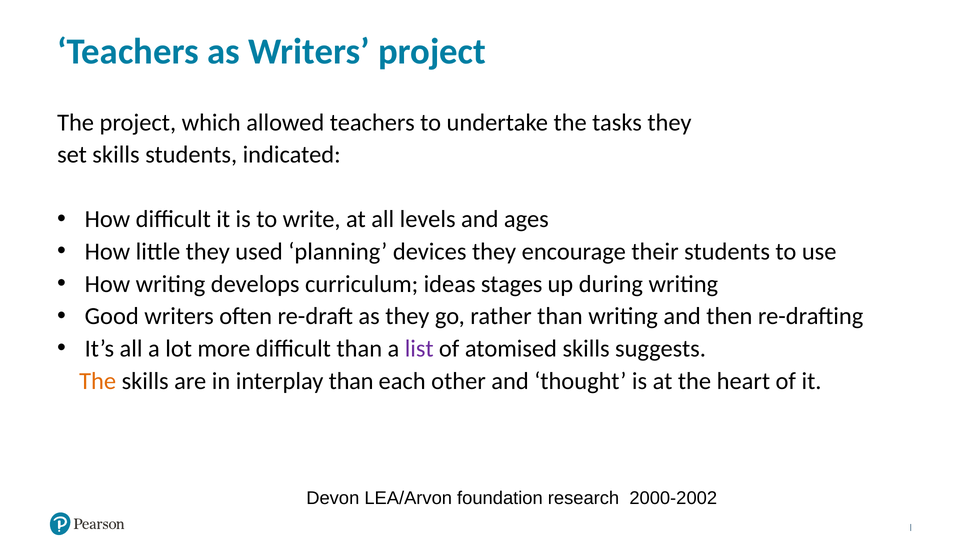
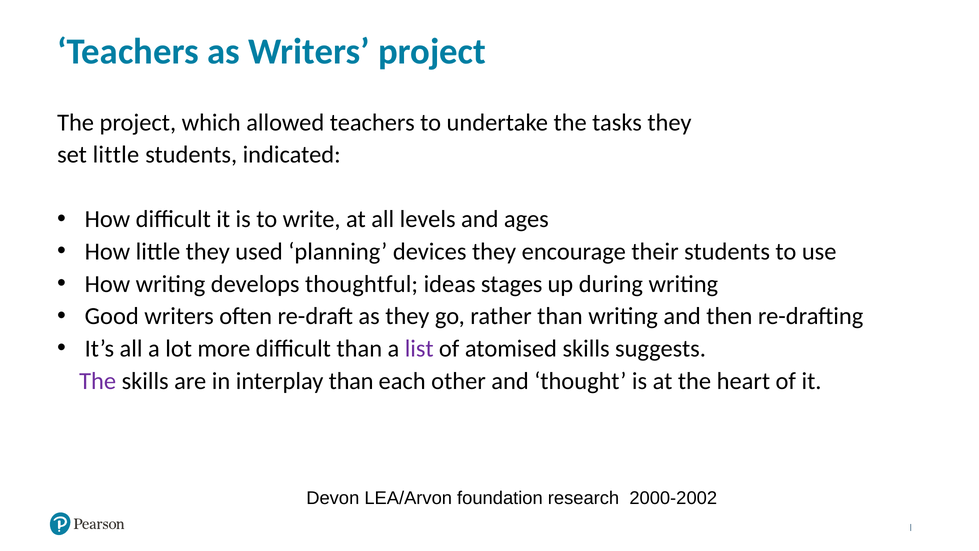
set skills: skills -> little (116, 155)
curriculum: curriculum -> thoughtful (362, 284)
The colour: orange -> purple (98, 381)
